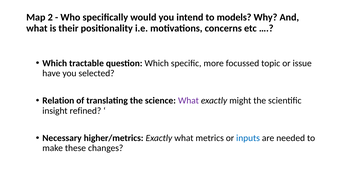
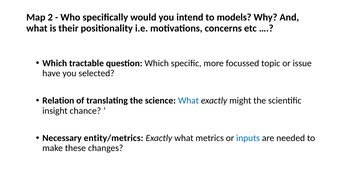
What colour: purple -> blue (188, 101)
refined: refined -> chance (85, 111)
higher/metrics: higher/metrics -> entity/metrics (114, 138)
